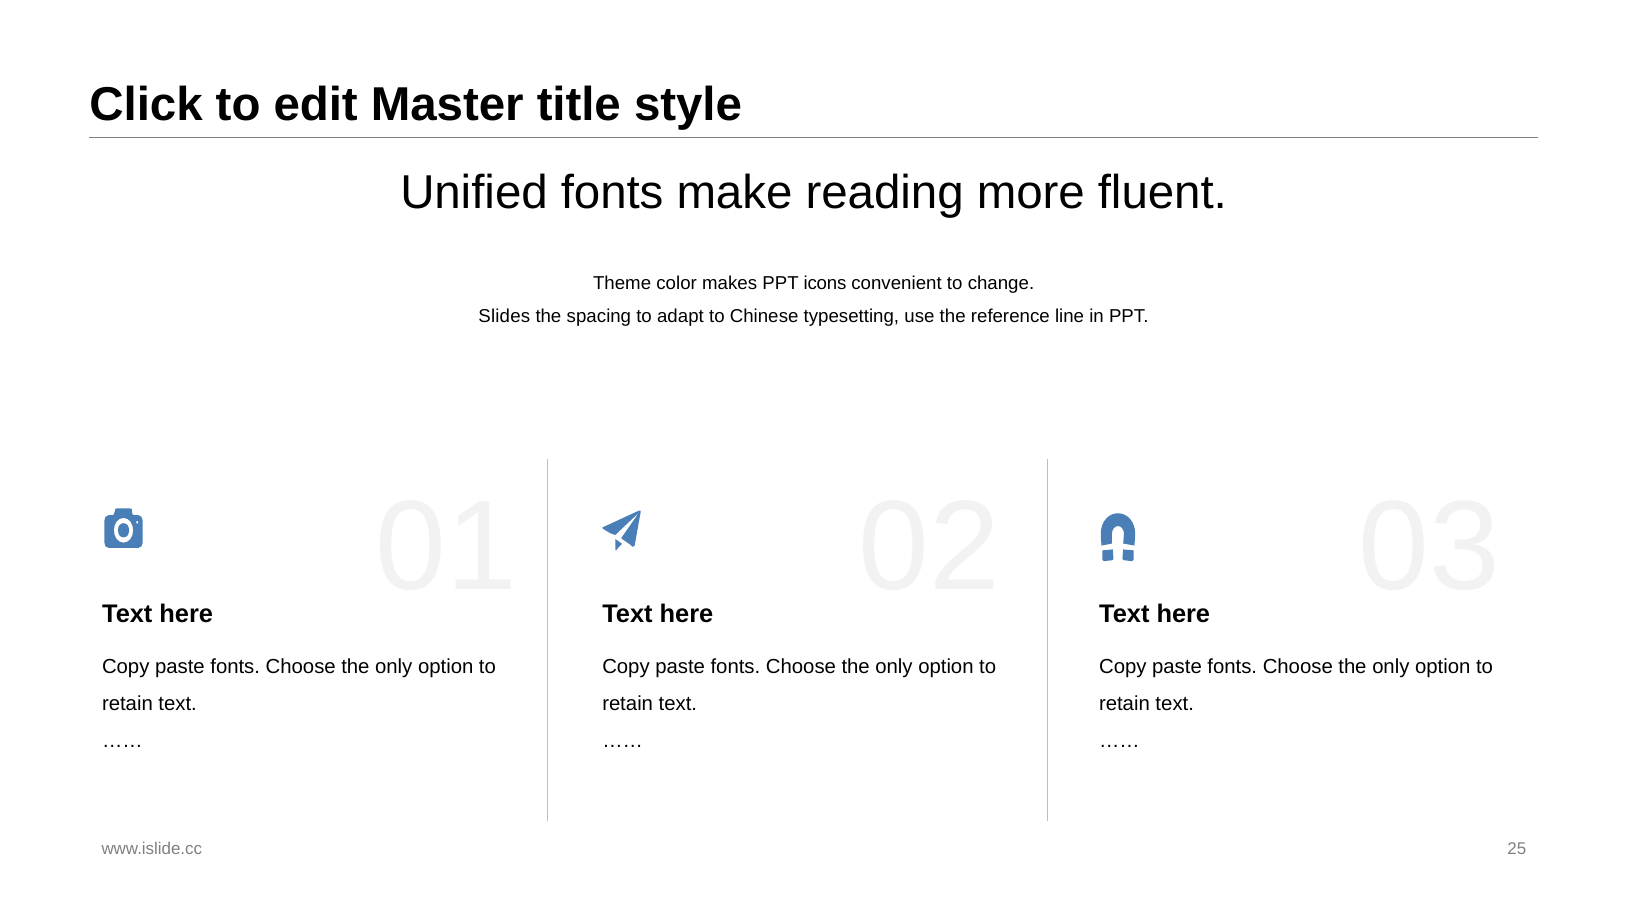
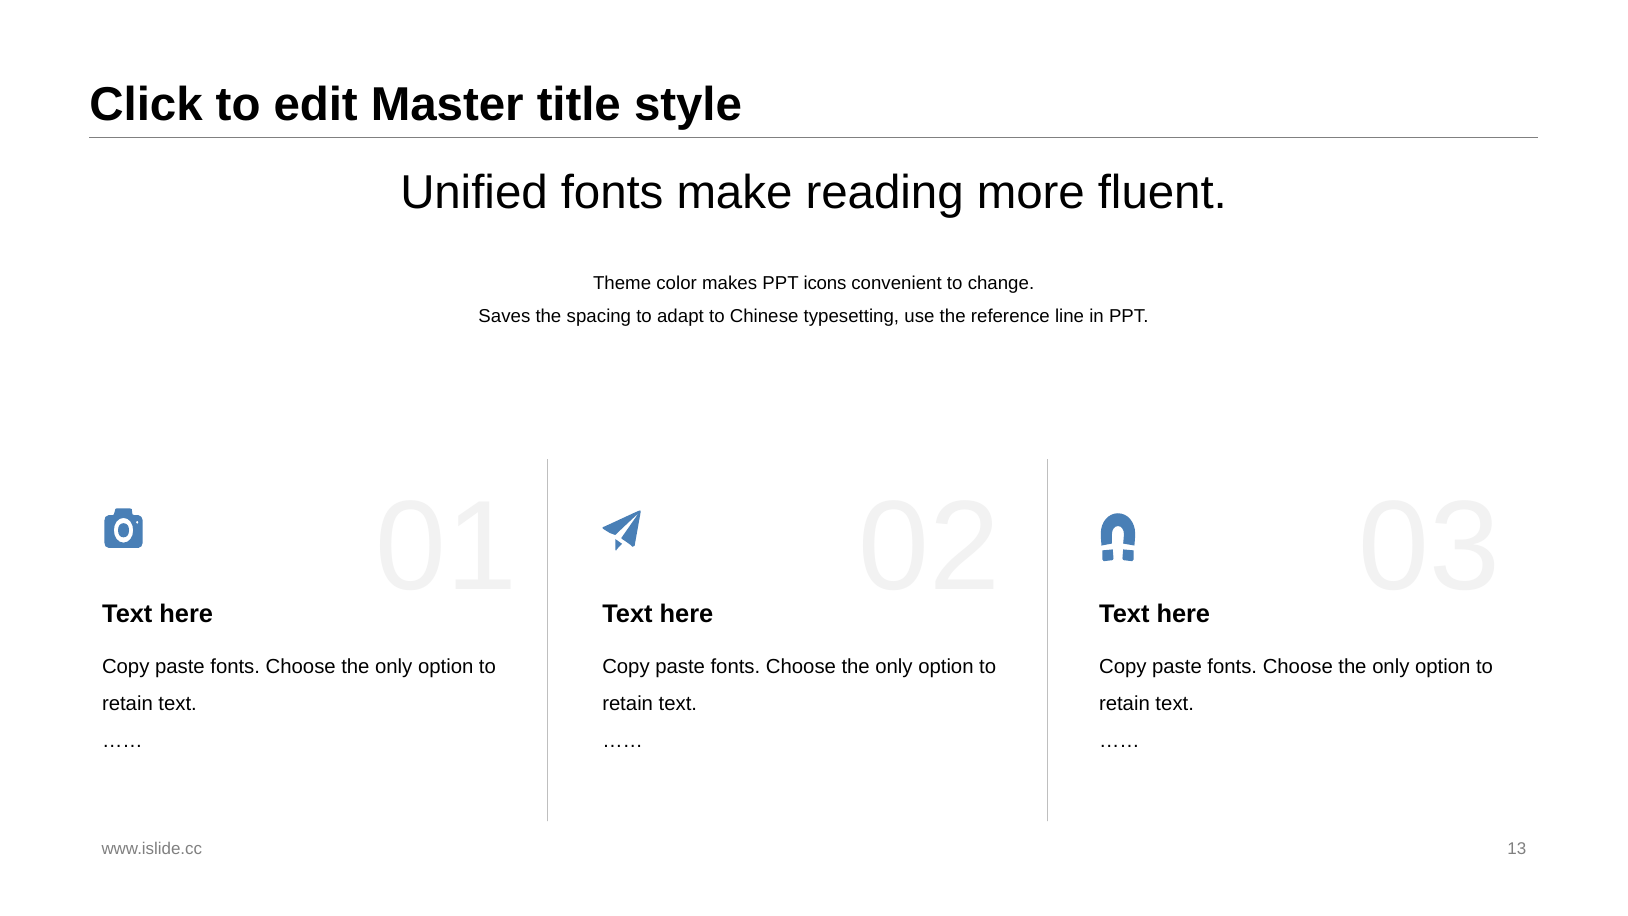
Slides: Slides -> Saves (504, 316)
25: 25 -> 13 (1517, 848)
